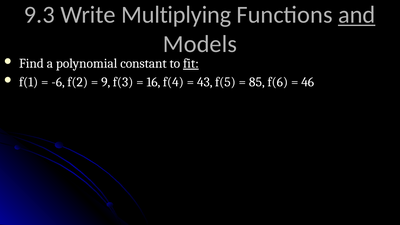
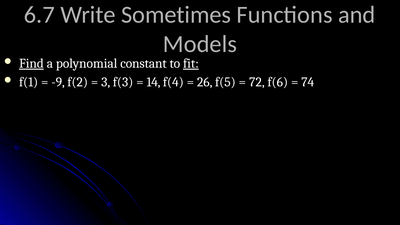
9.3: 9.3 -> 6.7 (39, 15)
Multiplying: Multiplying -> Sometimes (176, 15)
and underline: present -> none (357, 15)
Find underline: none -> present (31, 63)
-6: -6 -> -9 (58, 82)
9: 9 -> 3 (106, 82)
16: 16 -> 14 (153, 82)
43: 43 -> 26 (205, 82)
85: 85 -> 72 (257, 82)
46: 46 -> 74 (308, 82)
